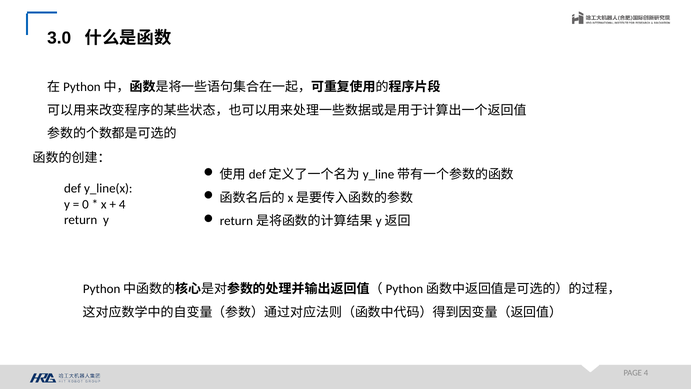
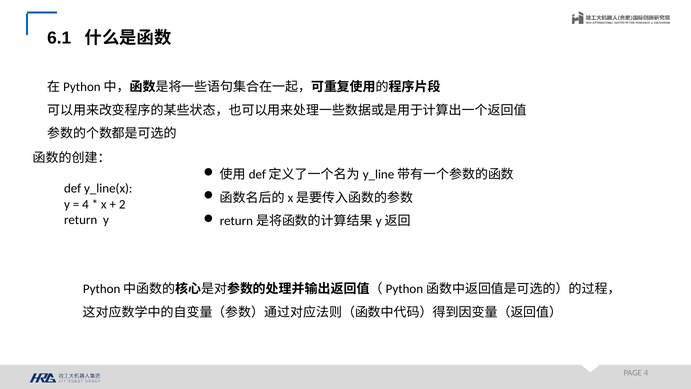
3.0: 3.0 -> 6.1 (59, 38)
0: 0 -> 4 (85, 204)
4: 4 -> 2 (122, 204)
